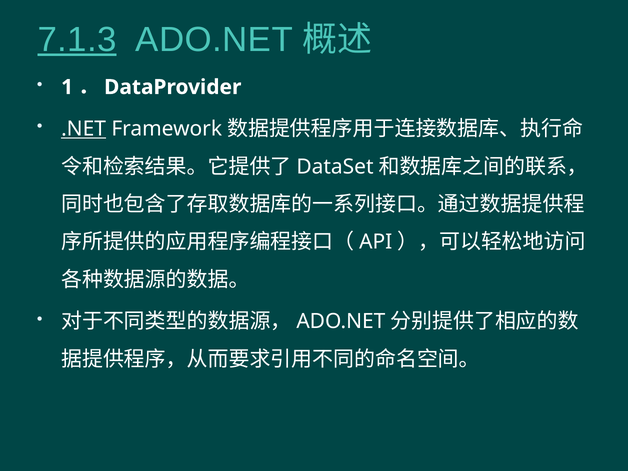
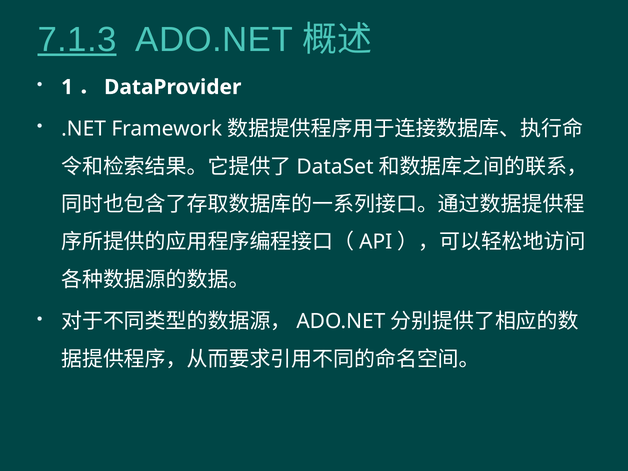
.NET underline: present -> none (84, 129)
